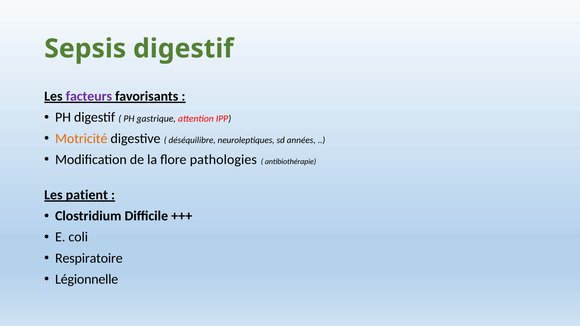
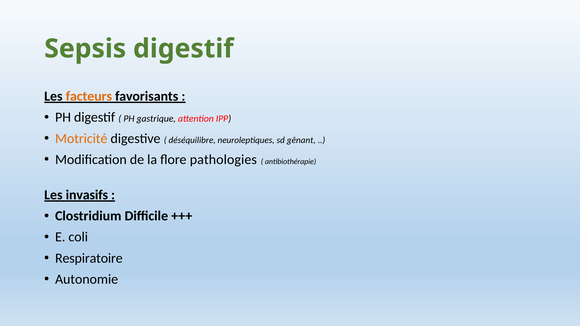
facteurs colour: purple -> orange (89, 96)
années: années -> gênant (301, 140)
patient: patient -> invasifs (87, 195)
Légionnelle: Légionnelle -> Autonomie (87, 279)
